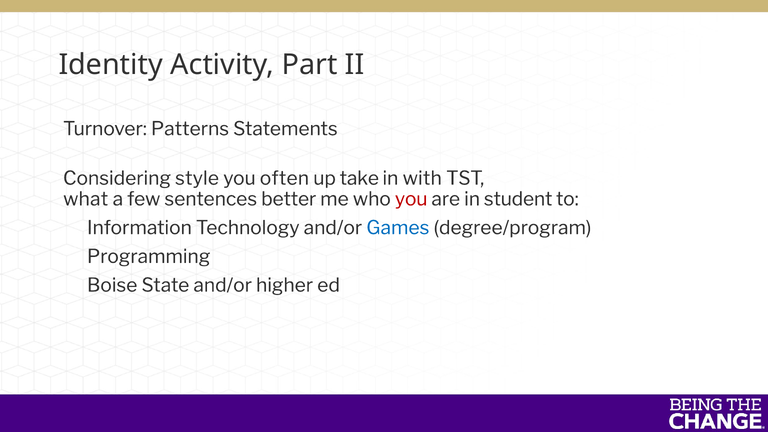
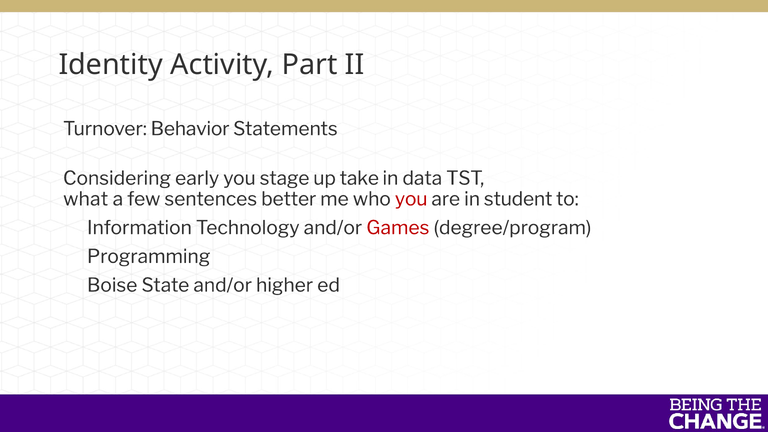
Patterns: Patterns -> Behavior (190, 129)
style: style -> early (197, 178)
often: often -> stage (285, 178)
with: with -> data (422, 178)
Games colour: blue -> red (398, 228)
